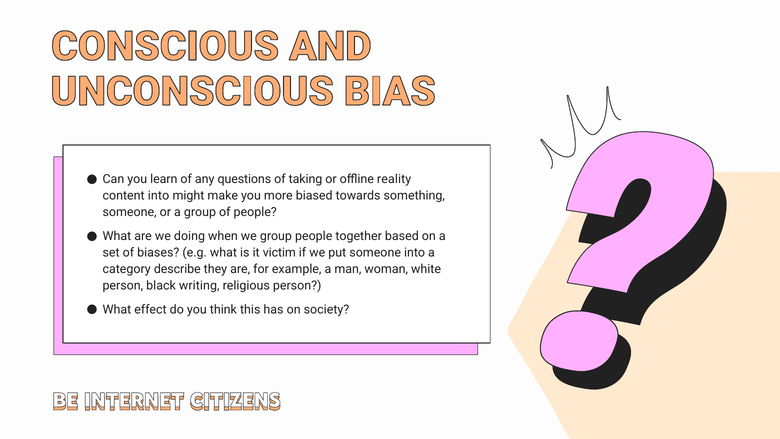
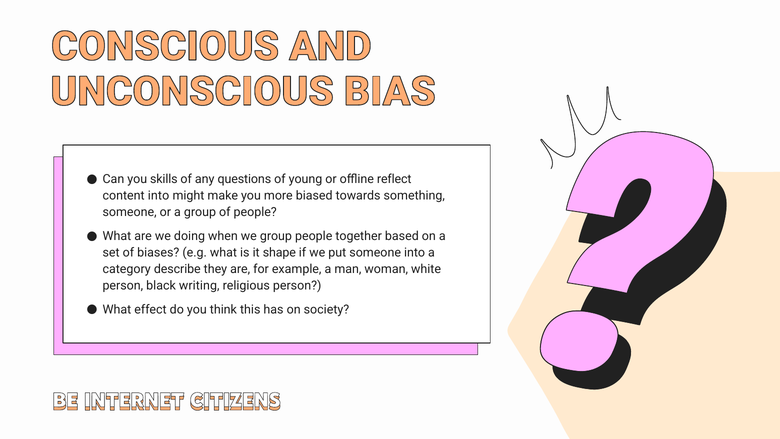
learn: learn -> skills (164, 179)
taking: taking -> young (305, 179)
reality: reality -> reflect (394, 179)
victim: victim -> shape (279, 252)
